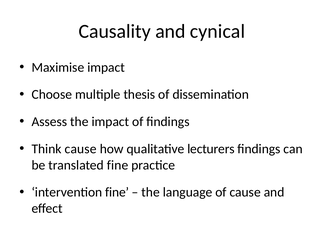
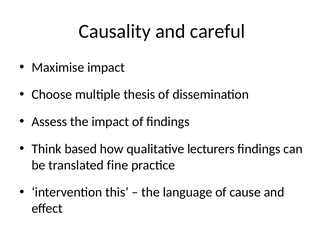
cynical: cynical -> careful (218, 31)
Think cause: cause -> based (81, 149)
intervention fine: fine -> this (117, 192)
